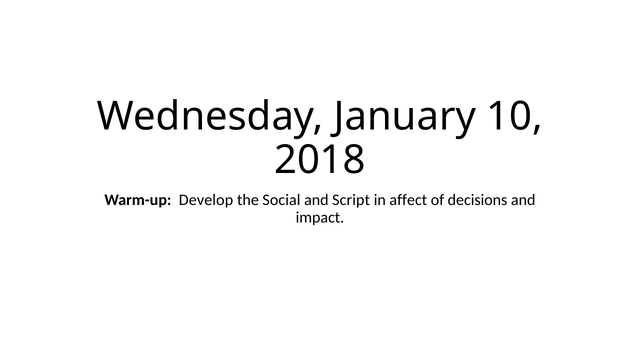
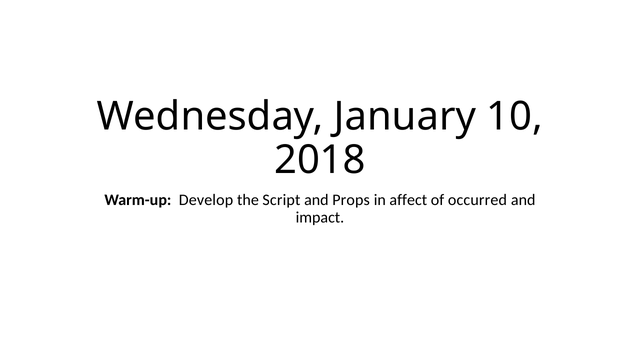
Social: Social -> Script (281, 200)
Script: Script -> Props (351, 200)
decisions: decisions -> occurred (477, 200)
